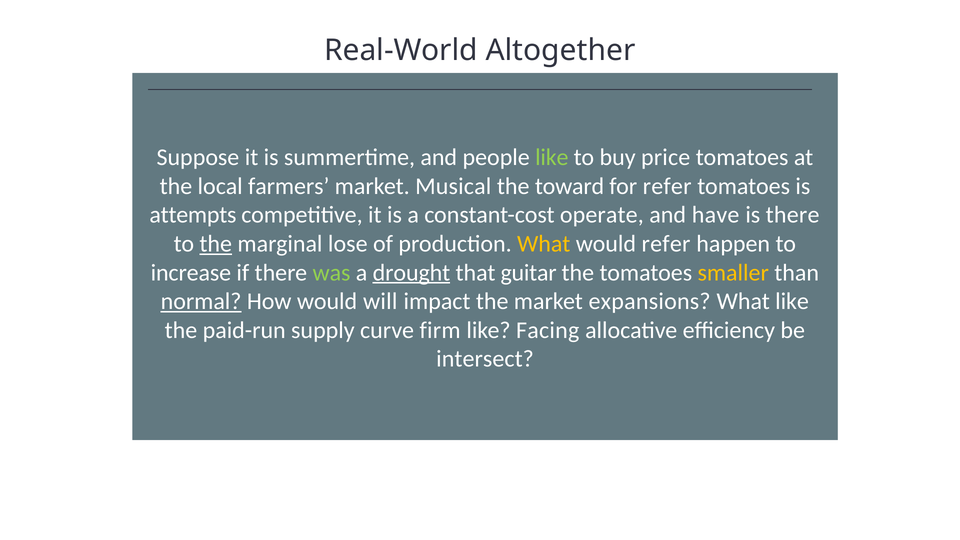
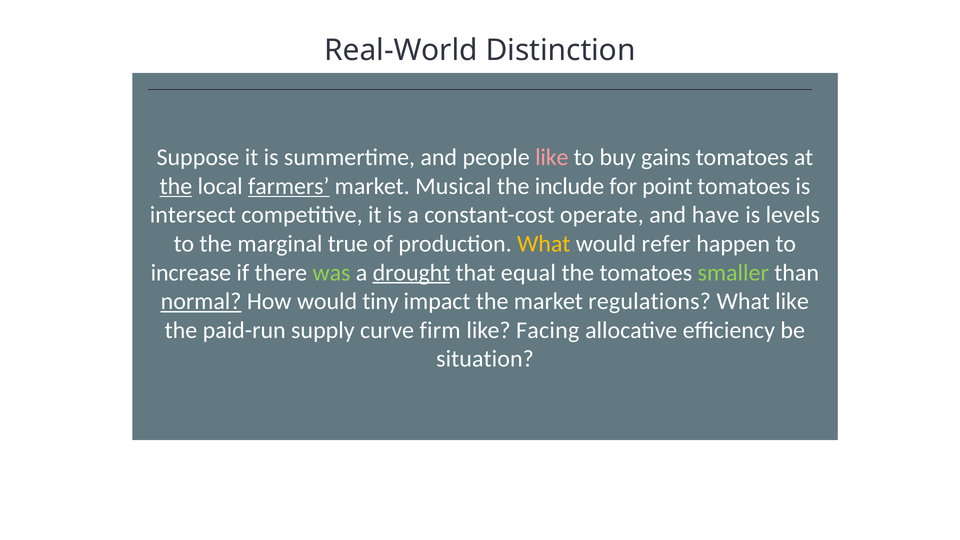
Altogether: Altogether -> Distinction (561, 50)
like colour: light green -> pink (552, 157)
price: price -> gains (666, 157)
the underline: none -> present (176, 186)
farmers underline: none -> present (289, 186)
toward: toward -> include (570, 186)
for refer: refer -> point (667, 186)
attempts: attempts -> intersect (193, 215)
is there: there -> levels (793, 215)
the underline: present -> none (216, 244)
lose: lose -> true (348, 244)
guitar: guitar -> equal (528, 273)
smaller colour: yellow -> light green (733, 273)
will: will -> tiny (381, 301)
expansions: expansions -> regulations (650, 301)
intersect: intersect -> situation (485, 359)
